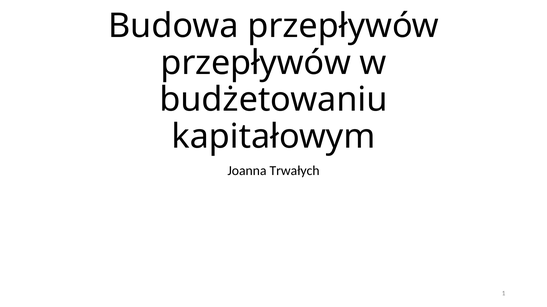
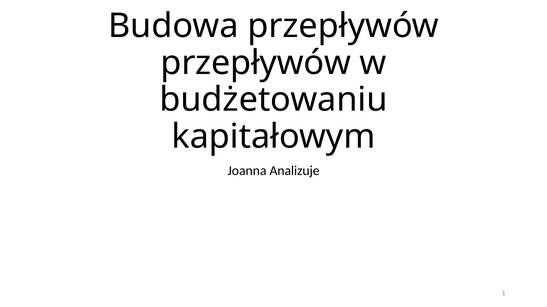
Trwałych: Trwałych -> Analizuje (295, 171)
